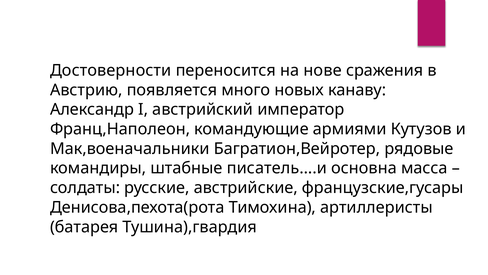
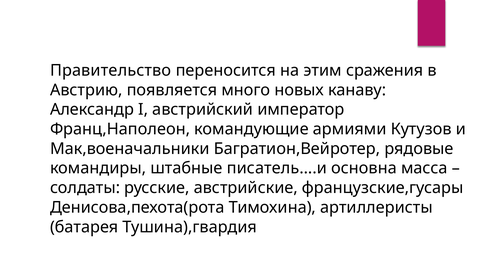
Достоверности: Достоверности -> Правительство (111, 70)
нове: нове -> этим (323, 70)
